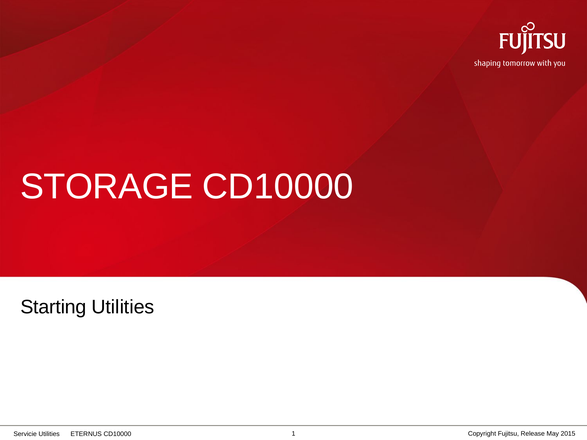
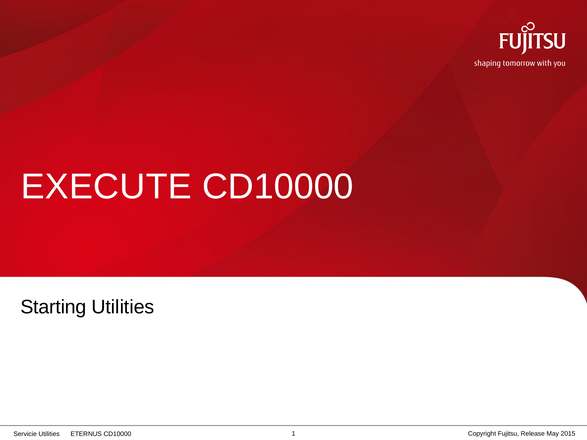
STORAGE: STORAGE -> EXECUTE (106, 187)
